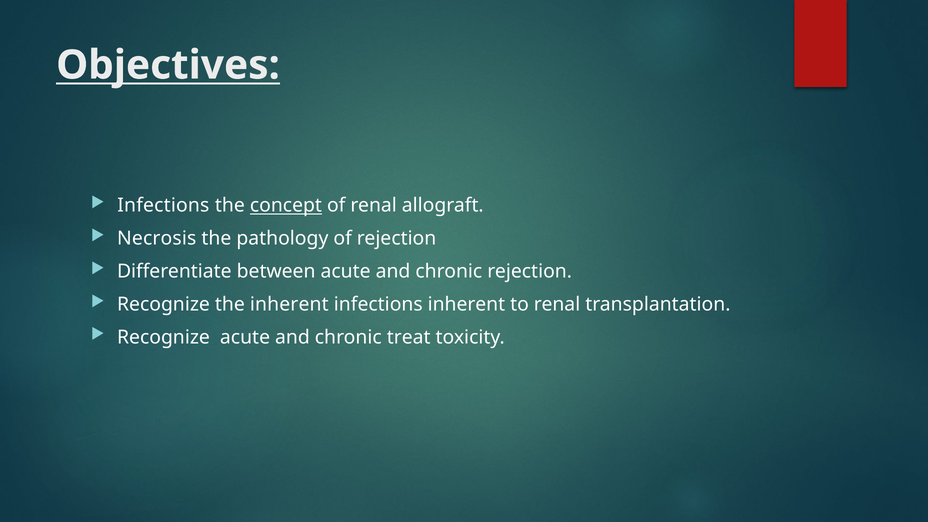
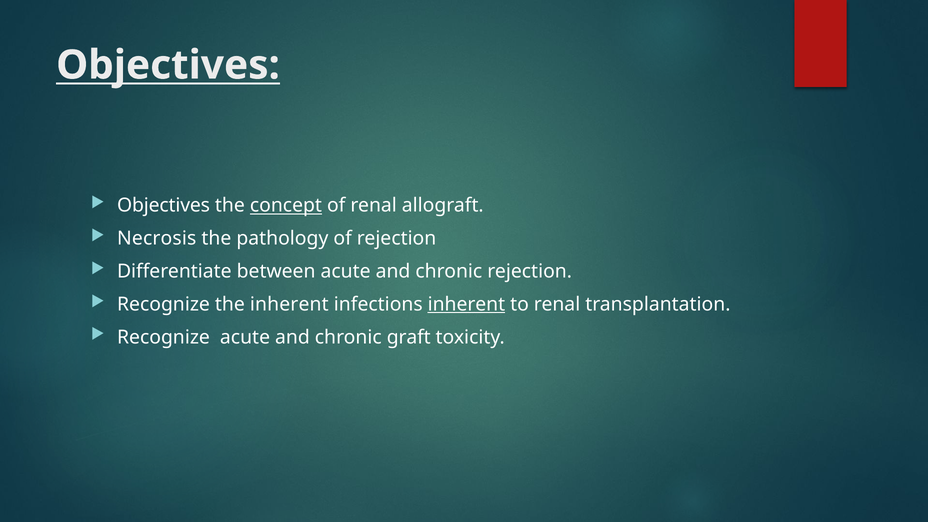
Infections: Infections -> Objectives (164, 206)
inherent underline: none -> present (466, 304)
treat: treat -> graft (409, 337)
